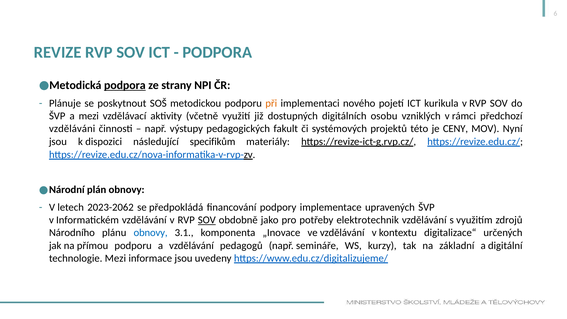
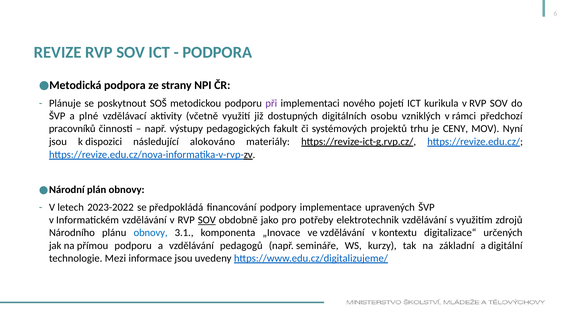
podpora underline: present -> none (125, 85)
při colour: orange -> purple (271, 103)
a mezi: mezi -> plné (89, 116)
vzděláváni: vzděláváni -> pracovníků (72, 129)
této: této -> trhu (419, 129)
specifikům: specifikům -> alokováno (213, 142)
2023-2062: 2023-2062 -> 2023-2022 (111, 207)
